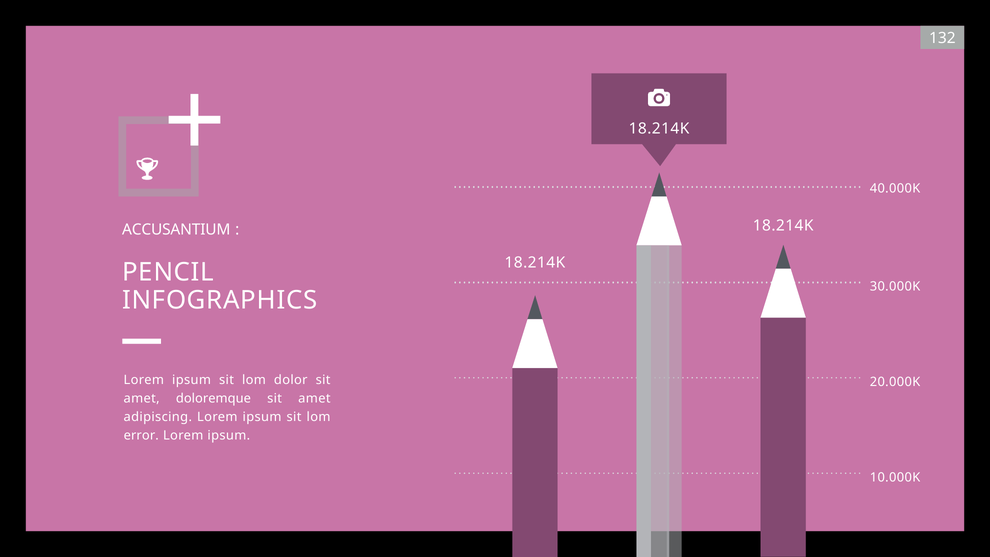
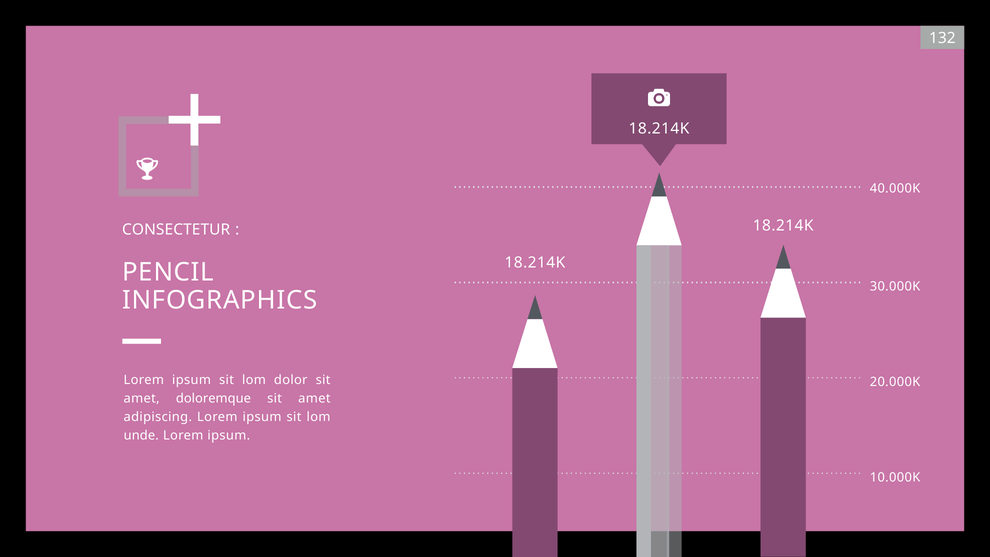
ACCUSANTIUM: ACCUSANTIUM -> CONSECTETUR (176, 230)
error: error -> unde (141, 436)
